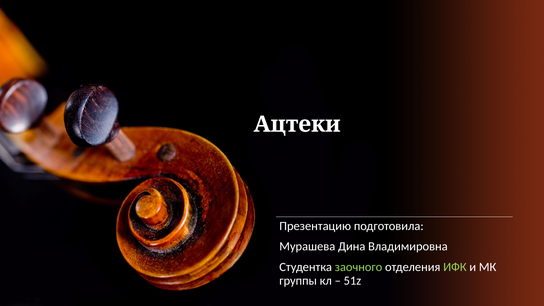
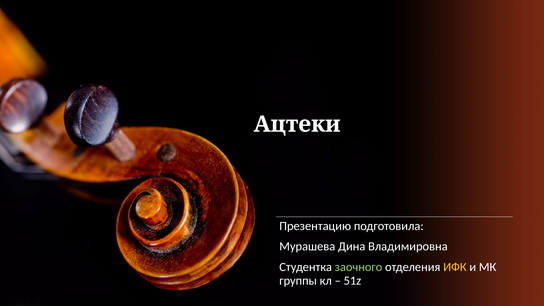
ИФК colour: light green -> yellow (455, 267)
